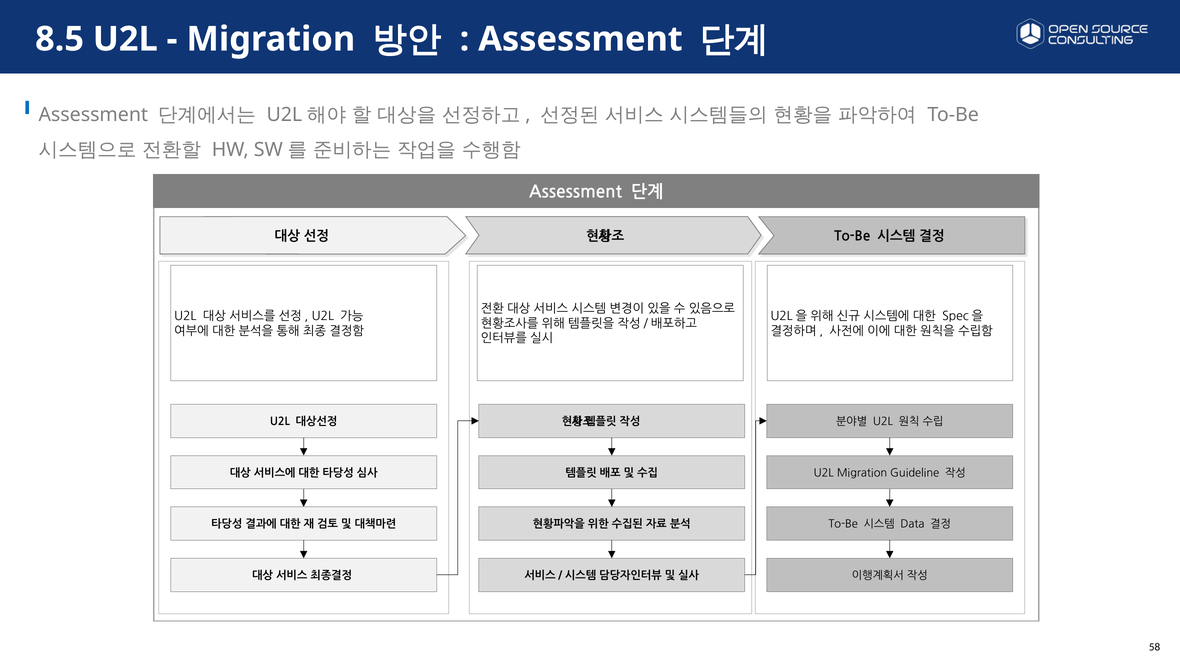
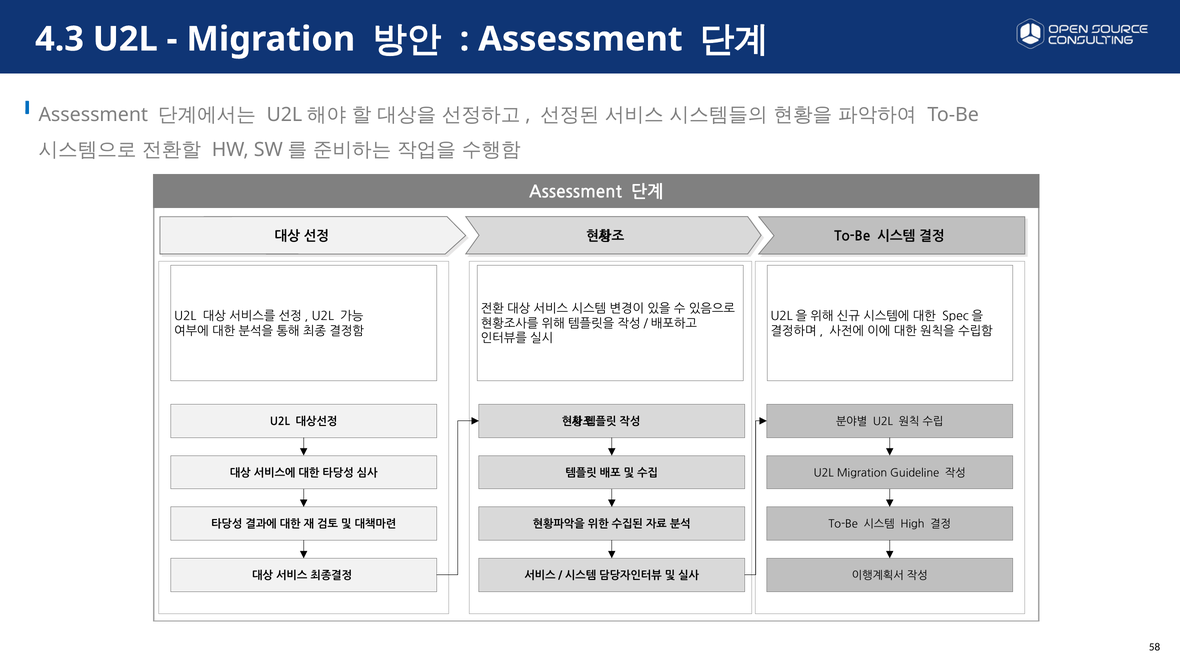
8.5: 8.5 -> 4.3 (60, 39)
Data: Data -> High (912, 524)
